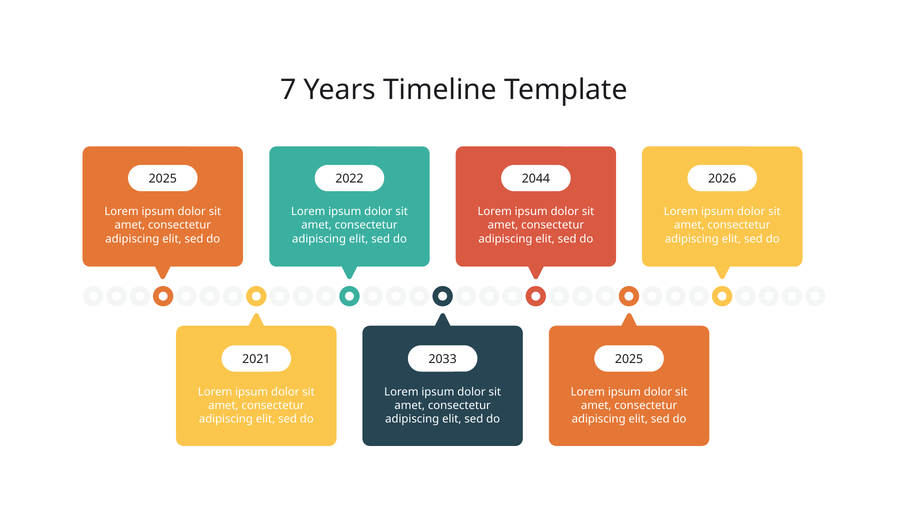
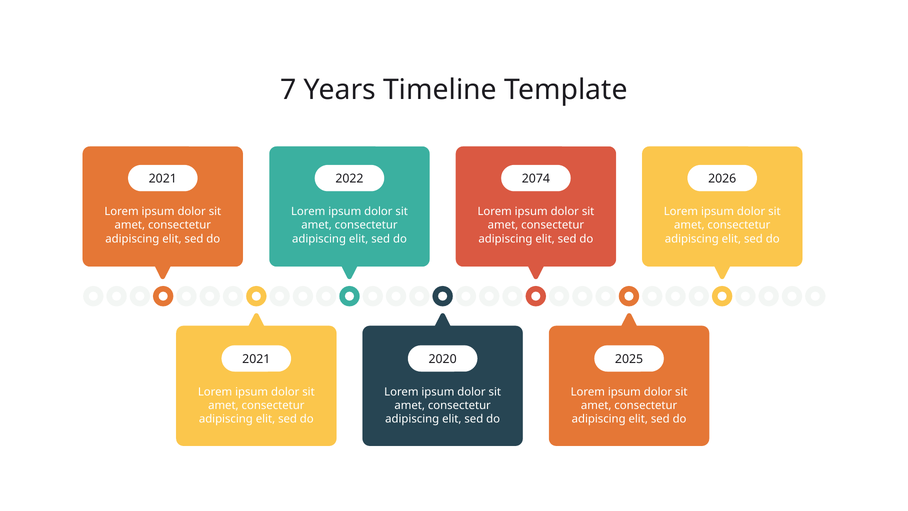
2025: 2025 -> 2021 (163, 179)
2044: 2044 -> 2074 (536, 179)
2033: 2033 -> 2020 (443, 359)
